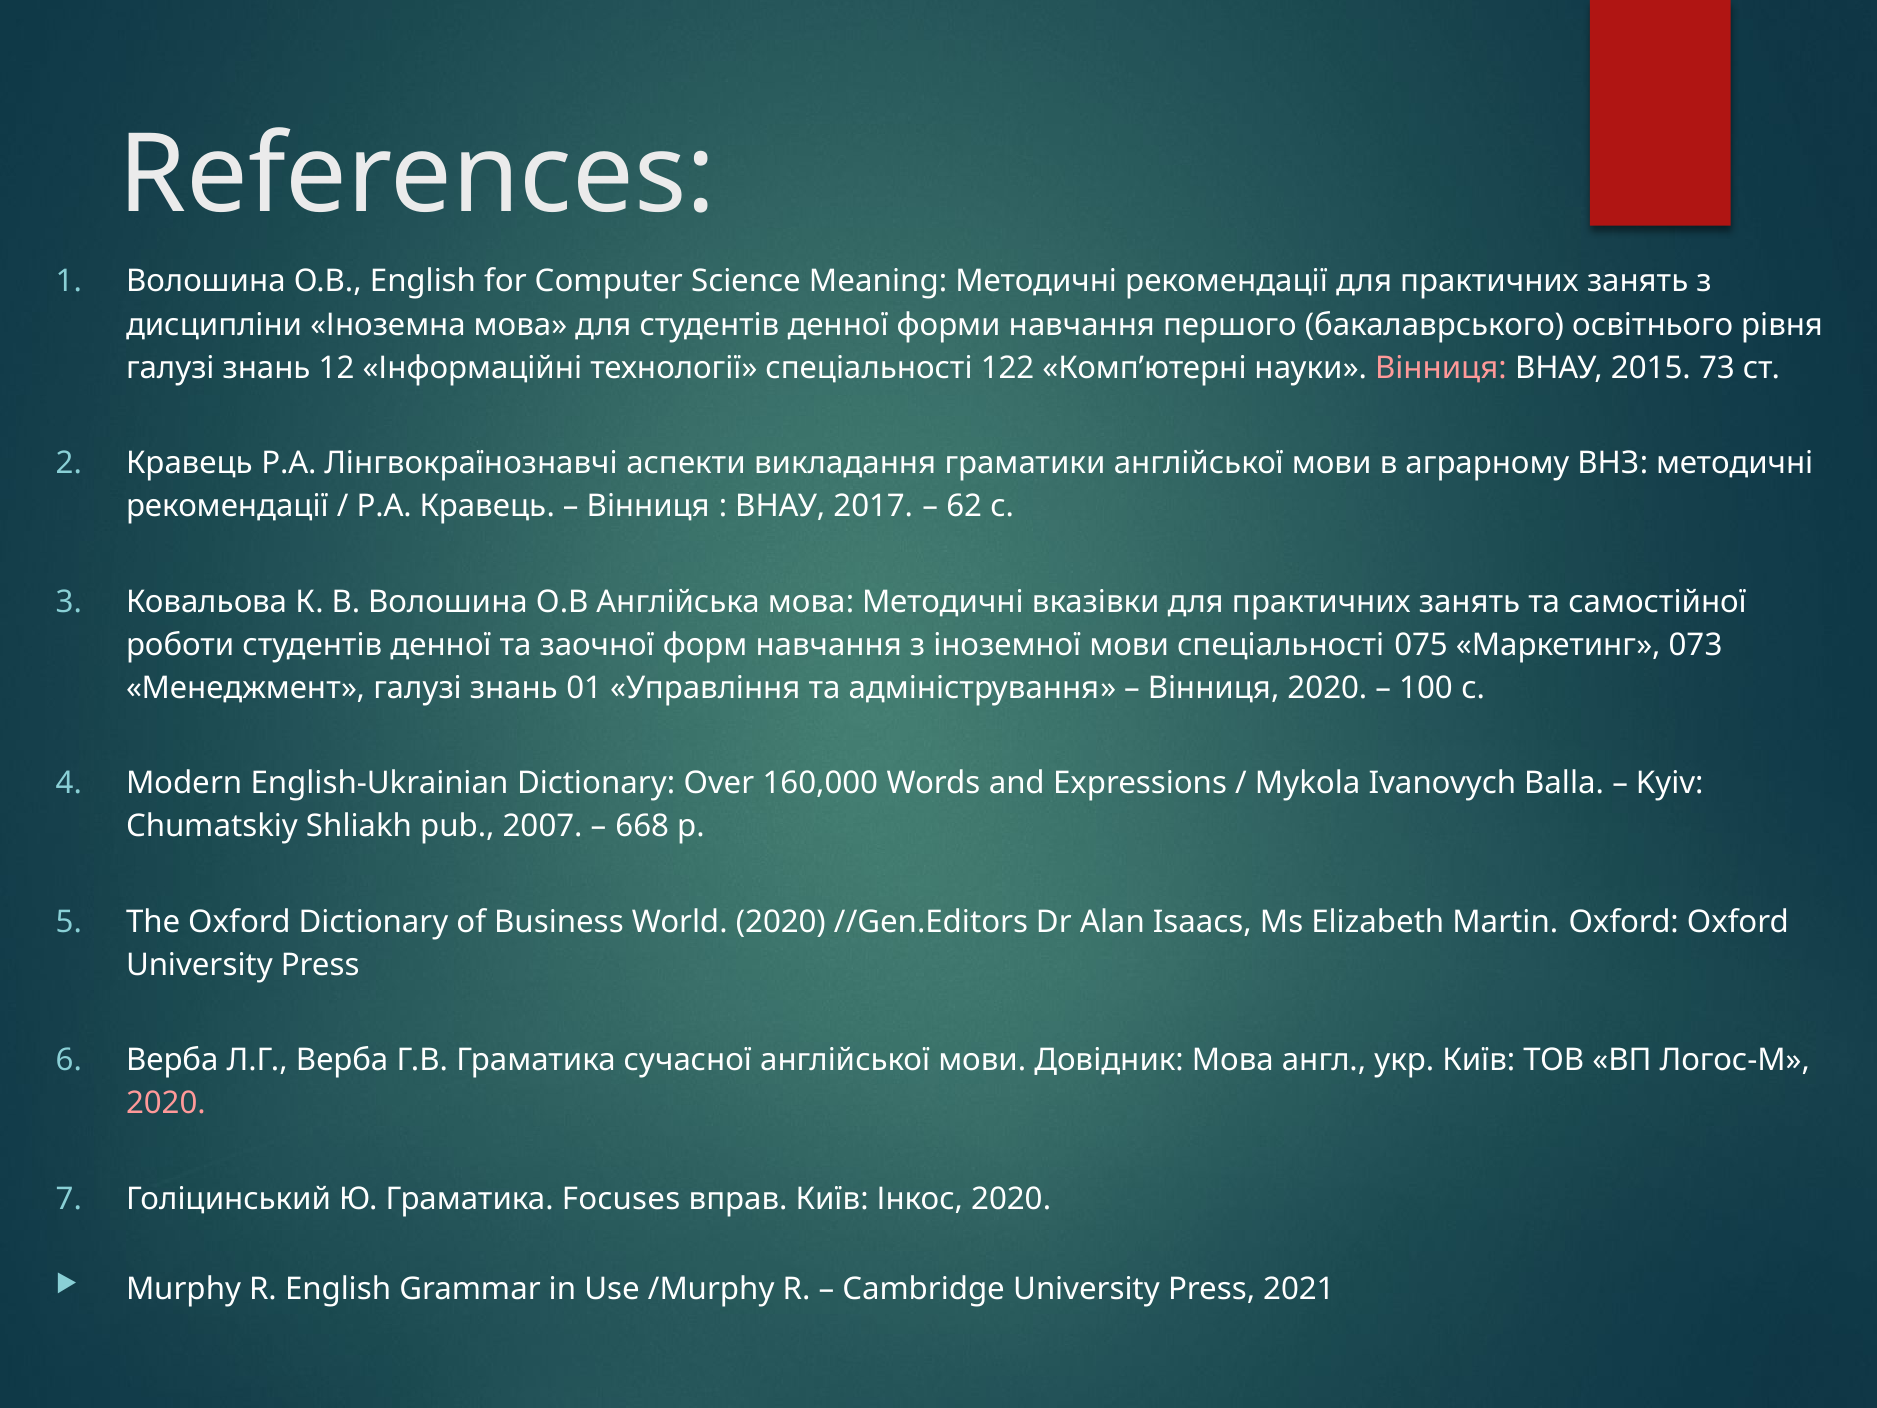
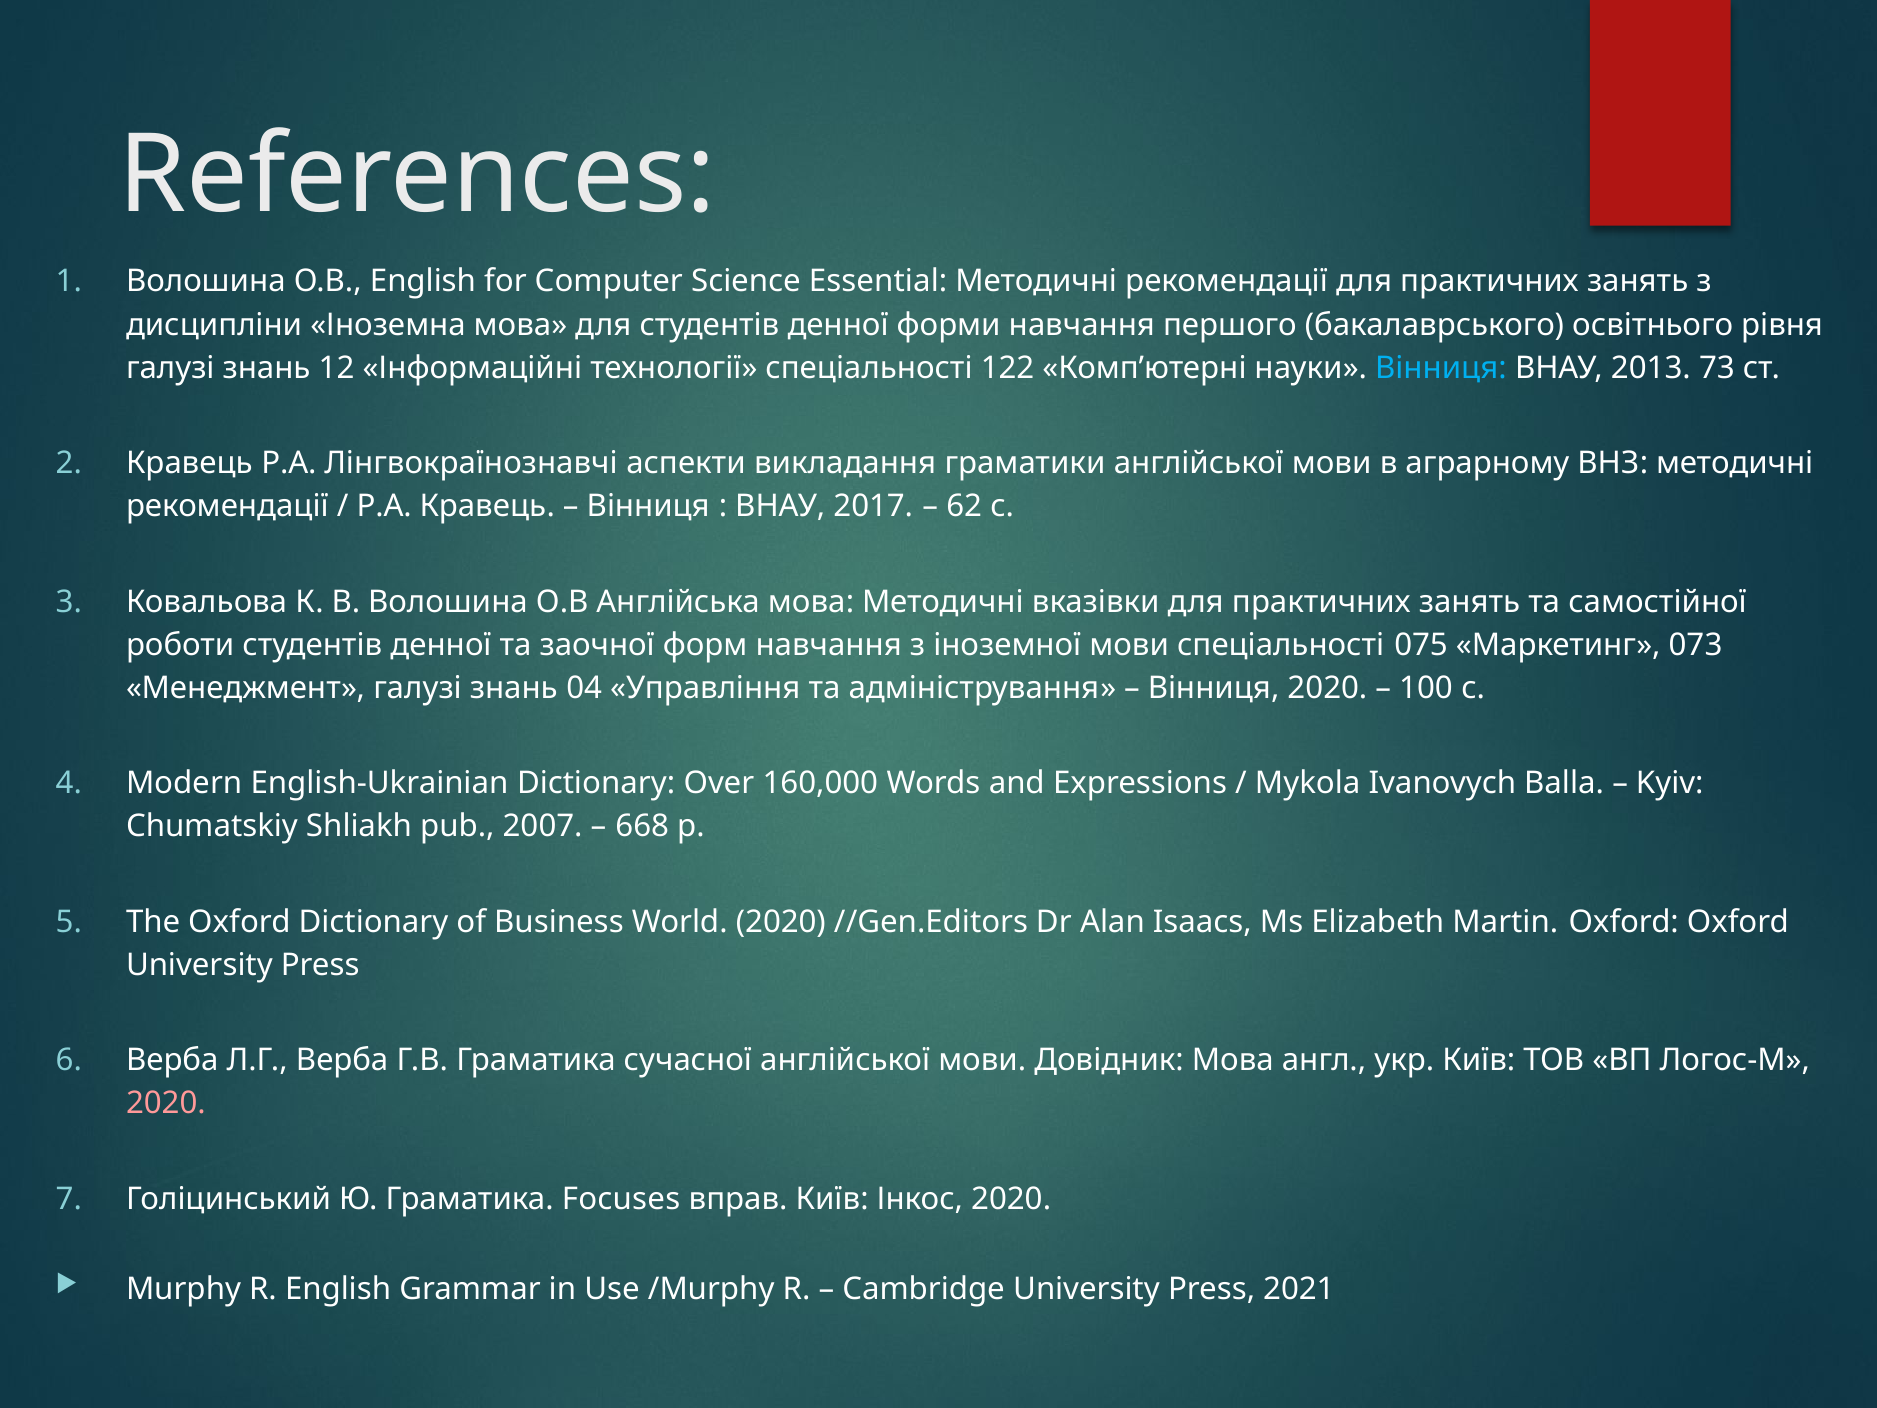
Meaning: Meaning -> Essential (878, 282)
Вінниця colour: pink -> light blue (1441, 368)
2015: 2015 -> 2013 (1651, 368)
01: 01 -> 04 (584, 688)
